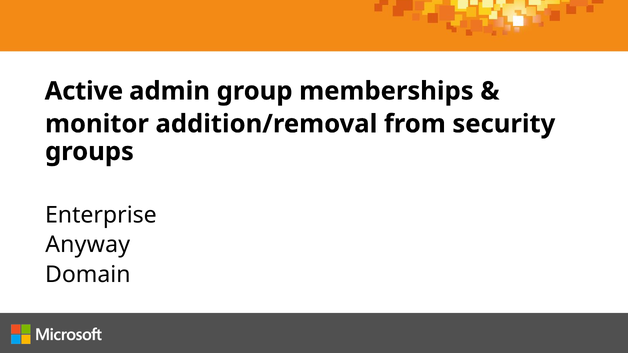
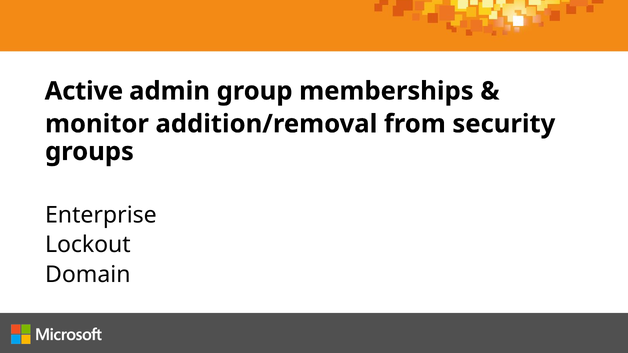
Anyway: Anyway -> Lockout (88, 245)
